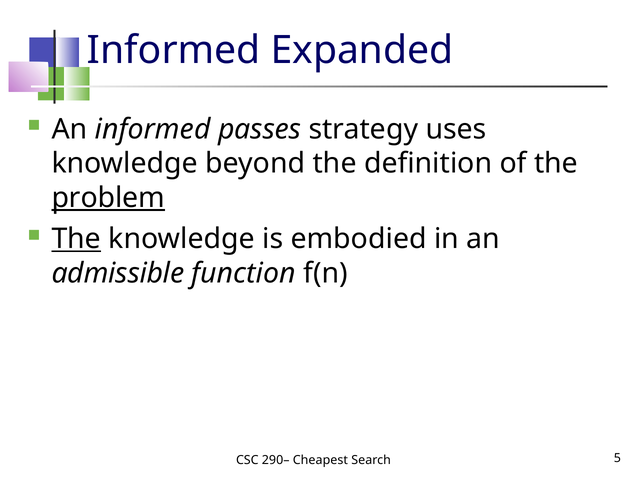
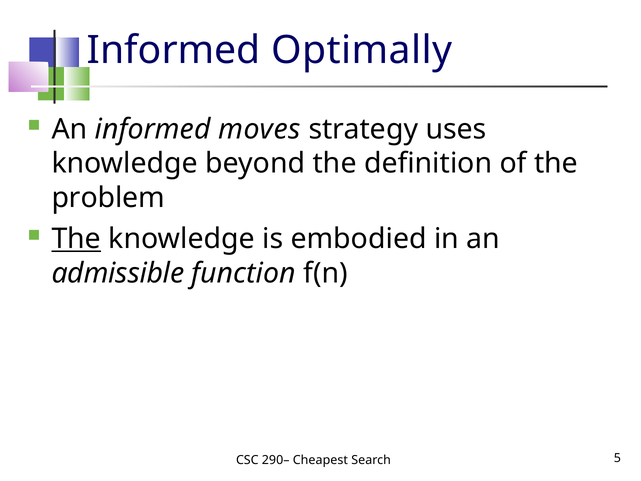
Expanded: Expanded -> Optimally (362, 51)
passes: passes -> moves (259, 129)
problem underline: present -> none (108, 198)
